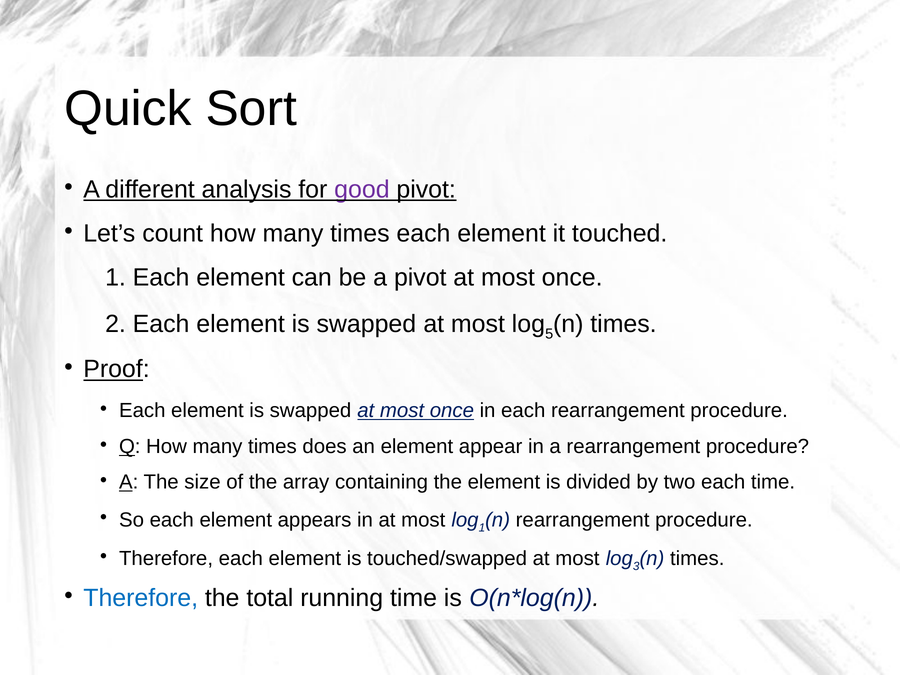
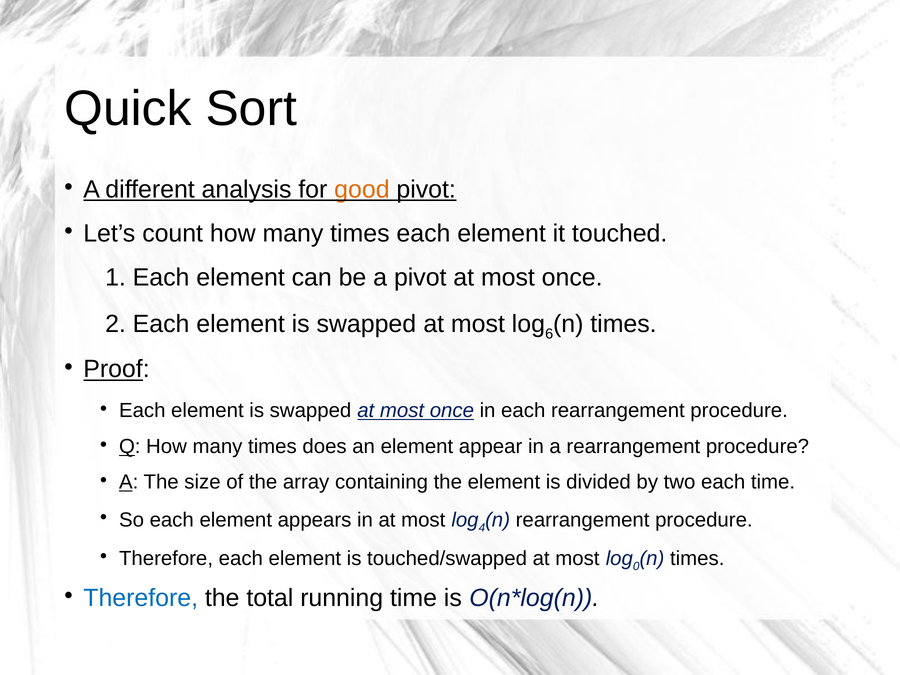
good colour: purple -> orange (362, 189)
5: 5 -> 6 (549, 334)
1: 1 -> 4 (482, 528)
3: 3 -> 0 (636, 567)
